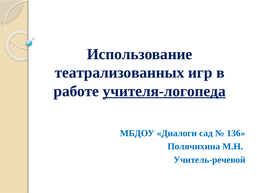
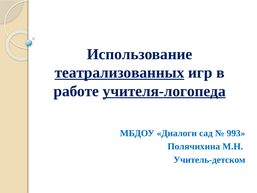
театрализованных underline: none -> present (119, 73)
136: 136 -> 993 (236, 133)
Учитель-речевой: Учитель-речевой -> Учитель-детском (209, 160)
